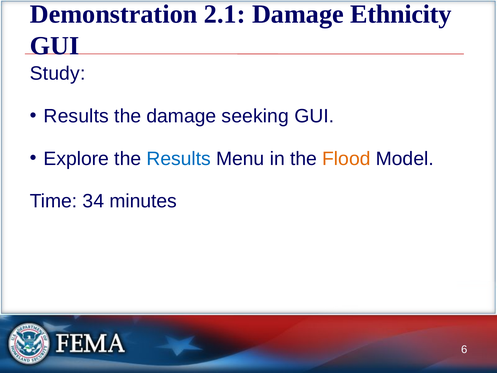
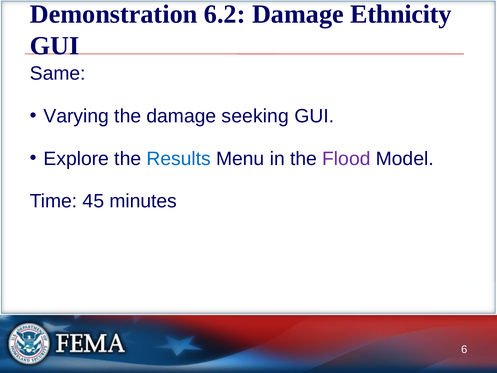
2.1: 2.1 -> 6.2 (225, 14)
Study: Study -> Same (58, 74)
Results: Results -> Varying (76, 116)
Flood colour: orange -> purple (346, 159)
34: 34 -> 45 (93, 201)
